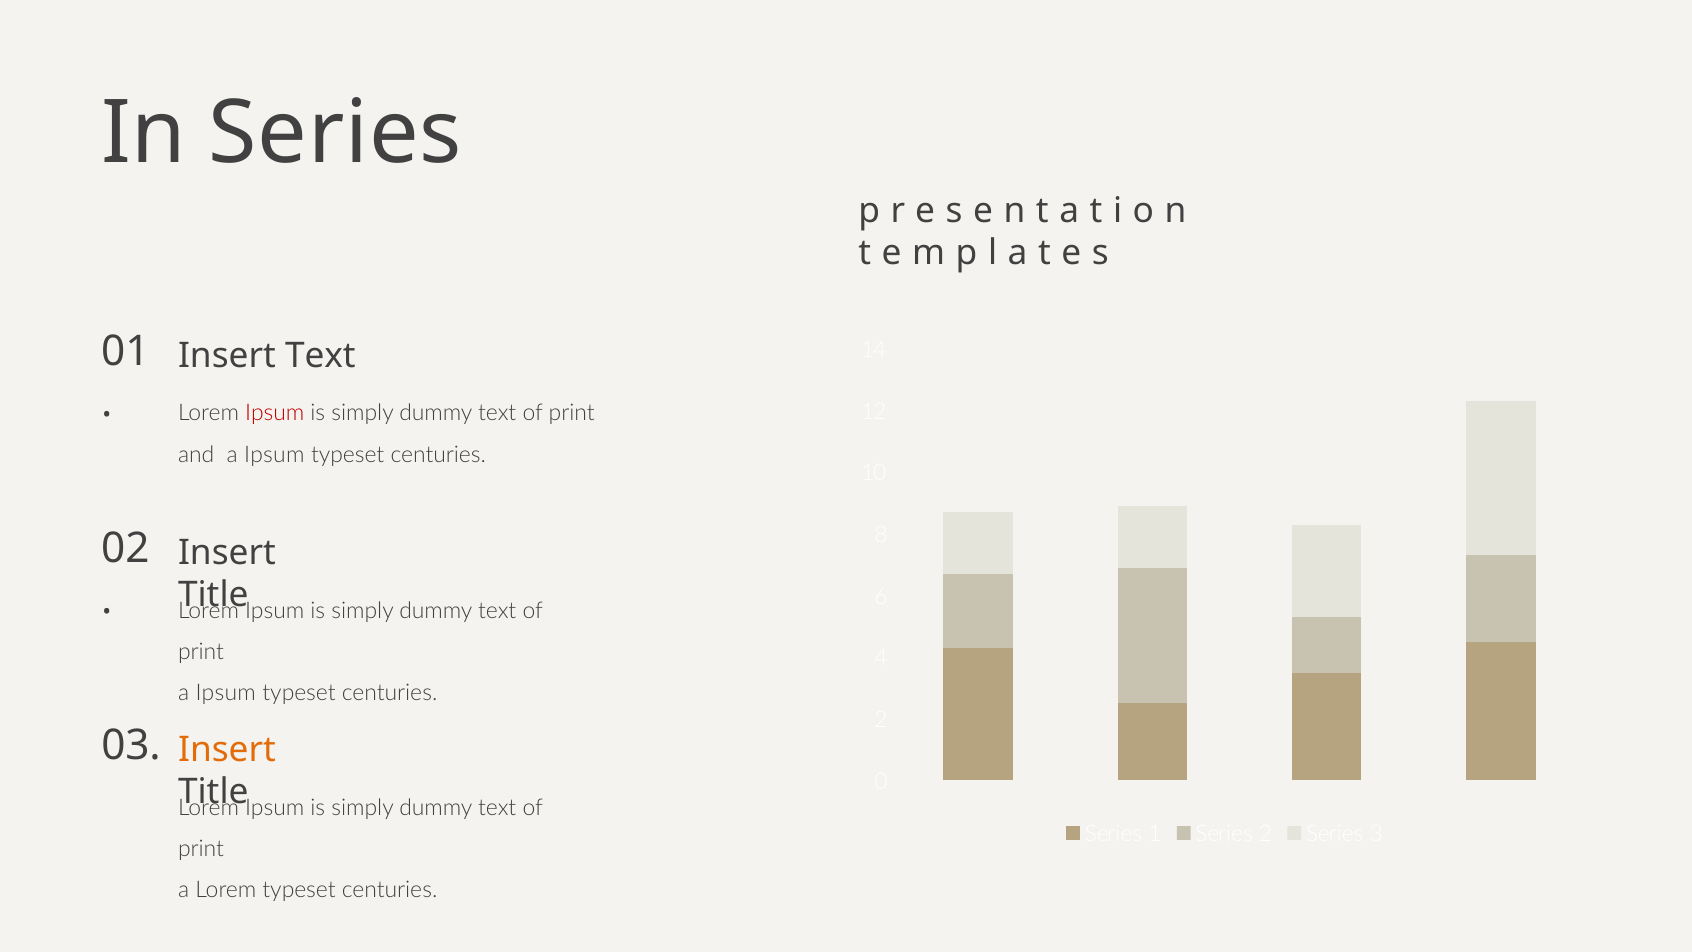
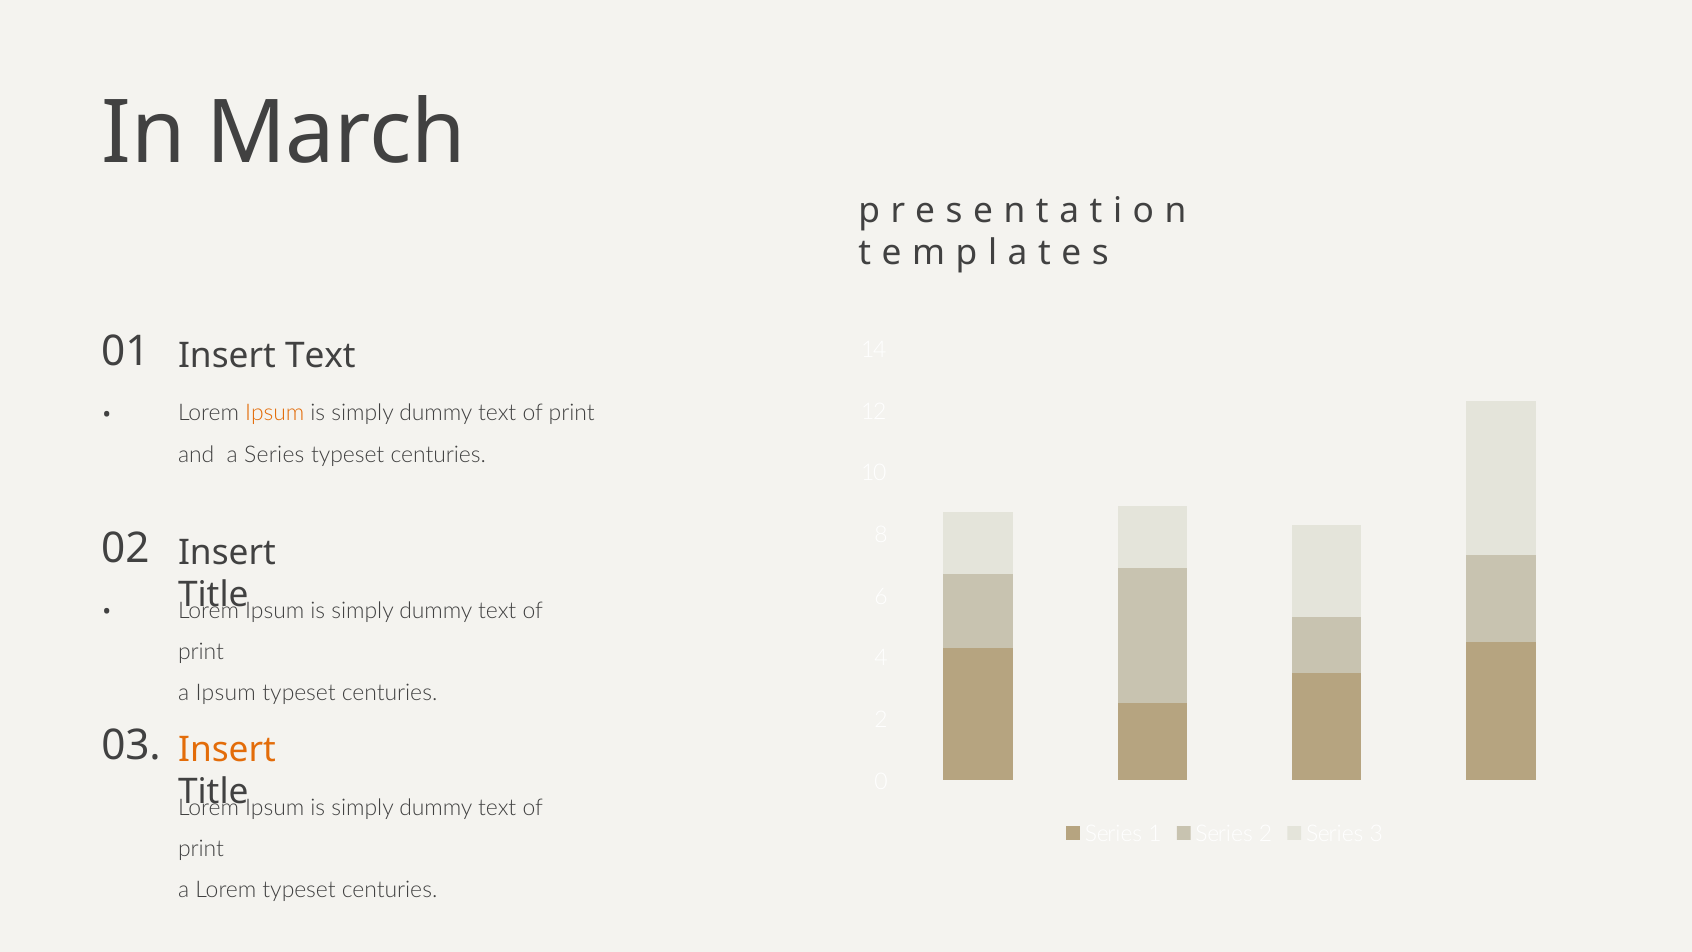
In Series: Series -> March (336, 134)
Ipsum colour: red -> orange (275, 413)
and a Ipsum: Ipsum -> Series (274, 455)
